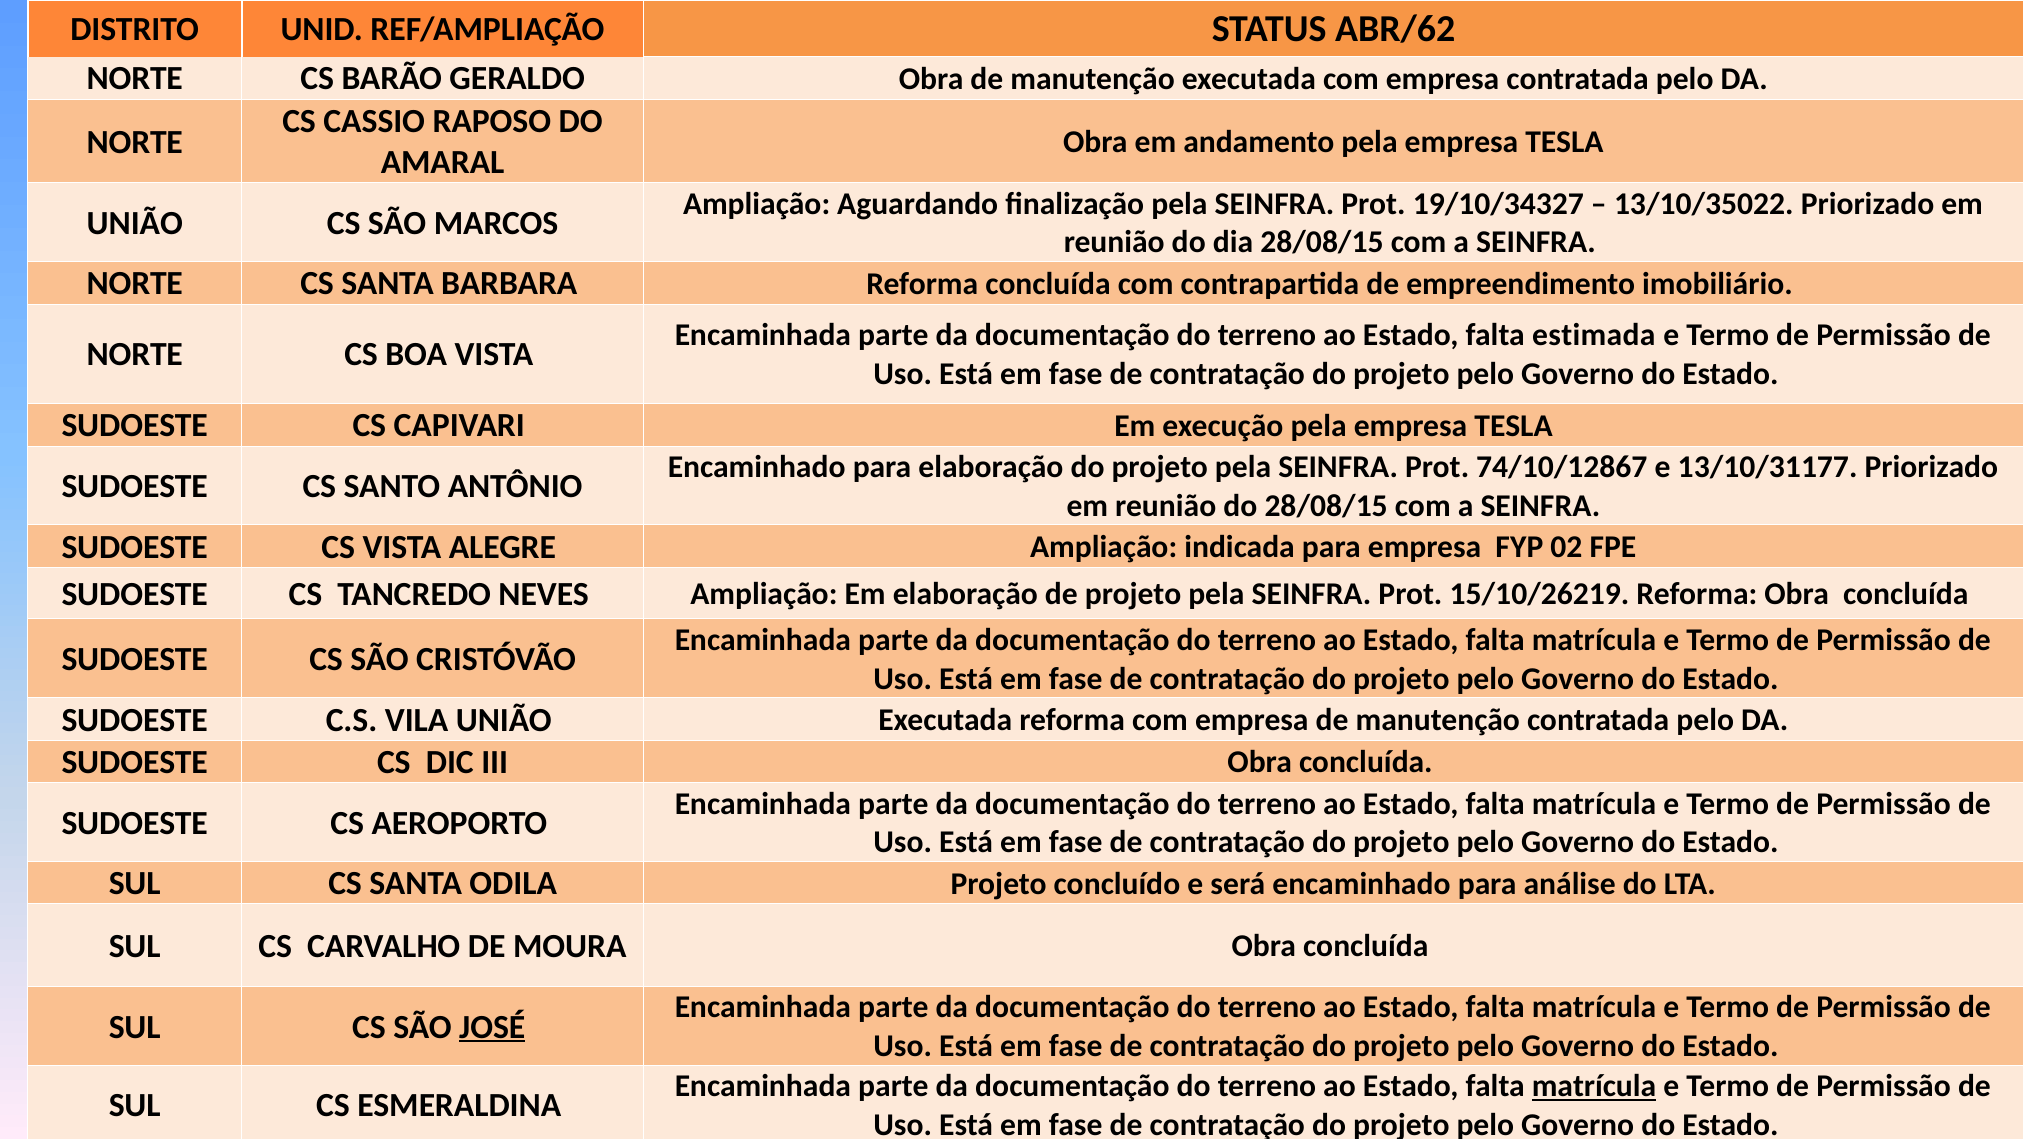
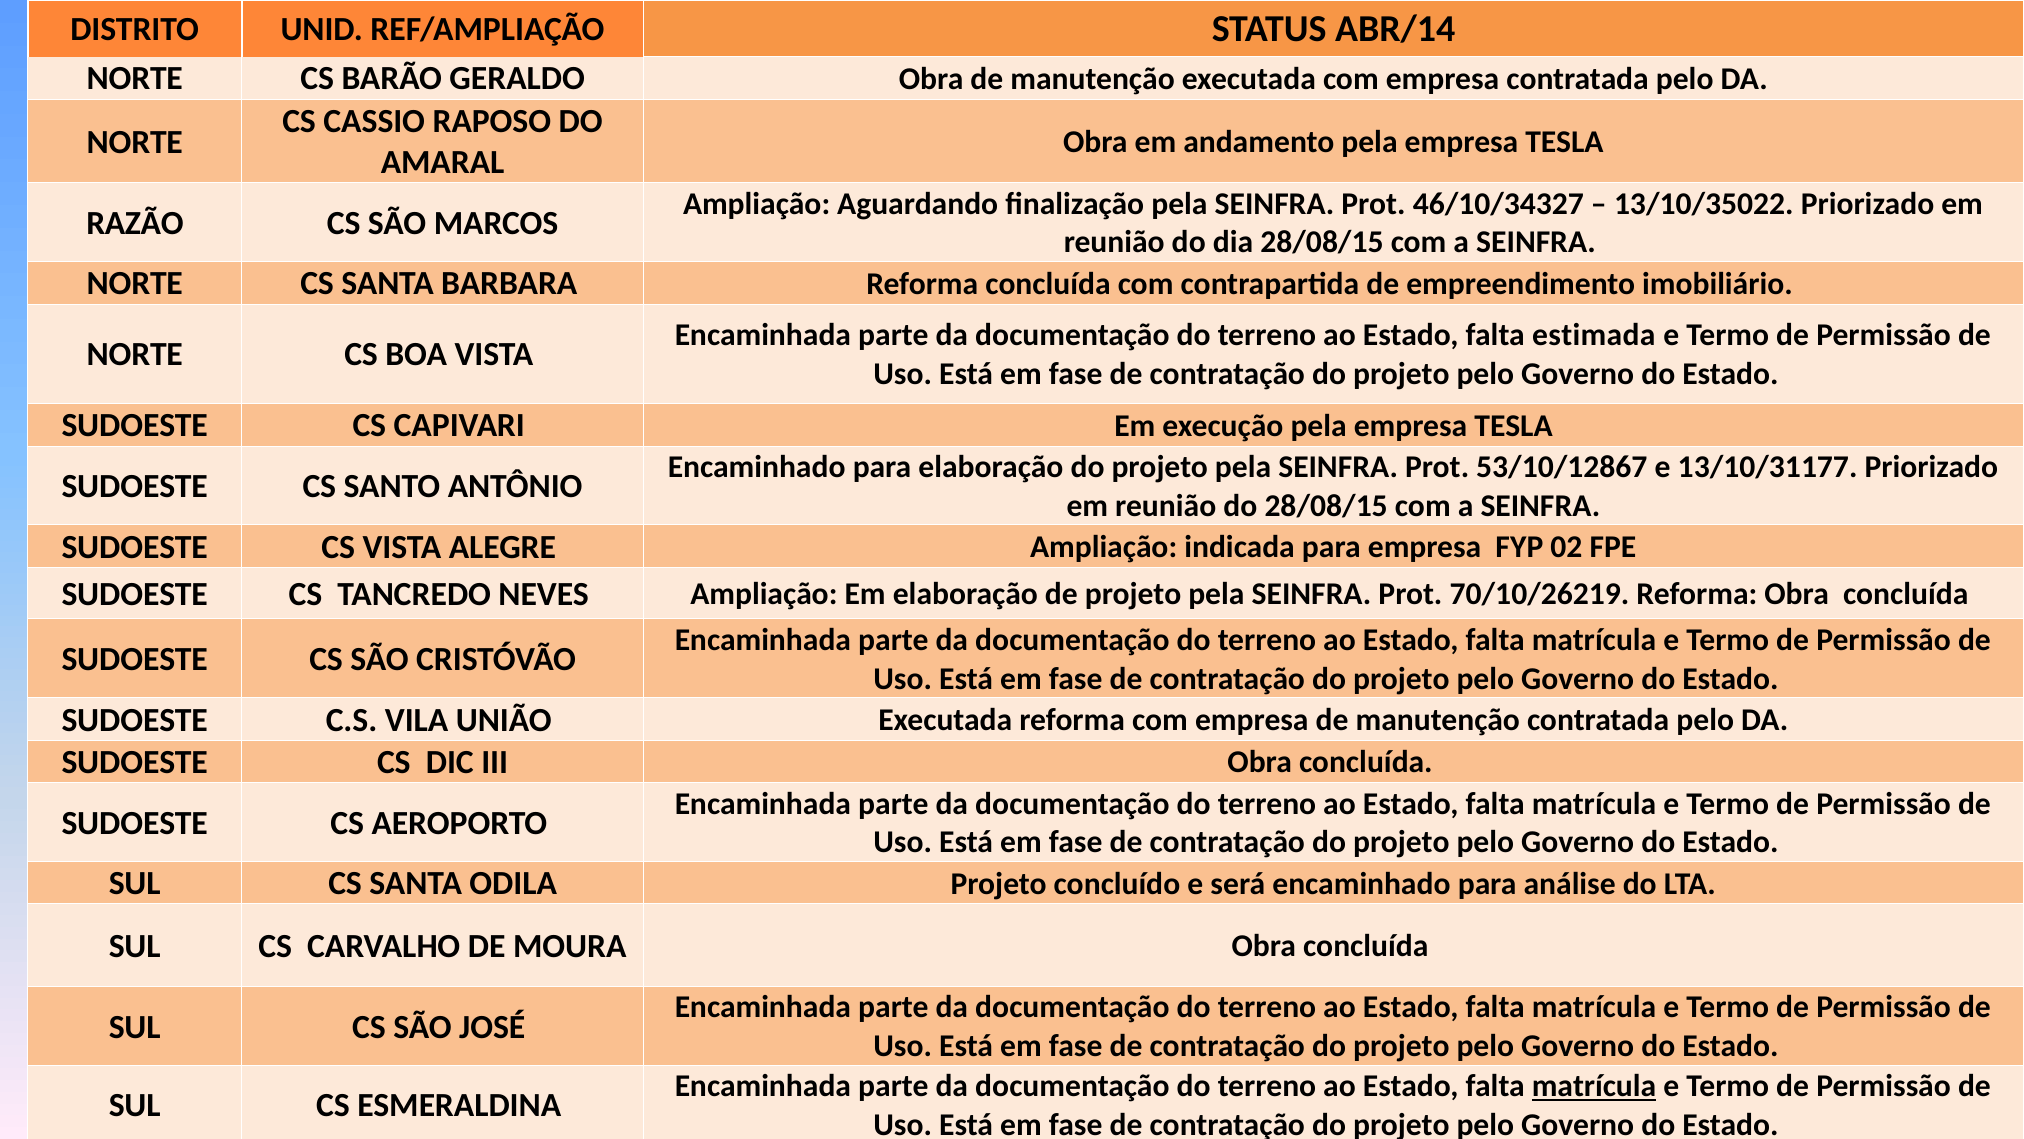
ABR/62: ABR/62 -> ABR/14 (1395, 29)
19/10/34327: 19/10/34327 -> 46/10/34327 (1498, 204)
UNIÃO: UNIÃO -> RAZÃO (135, 223)
74/10/12867: 74/10/12867 -> 53/10/12867 (1562, 467)
15/10/26219: 15/10/26219 -> 70/10/26219 (1540, 594)
JOSÉ underline: present -> none (492, 1026)
